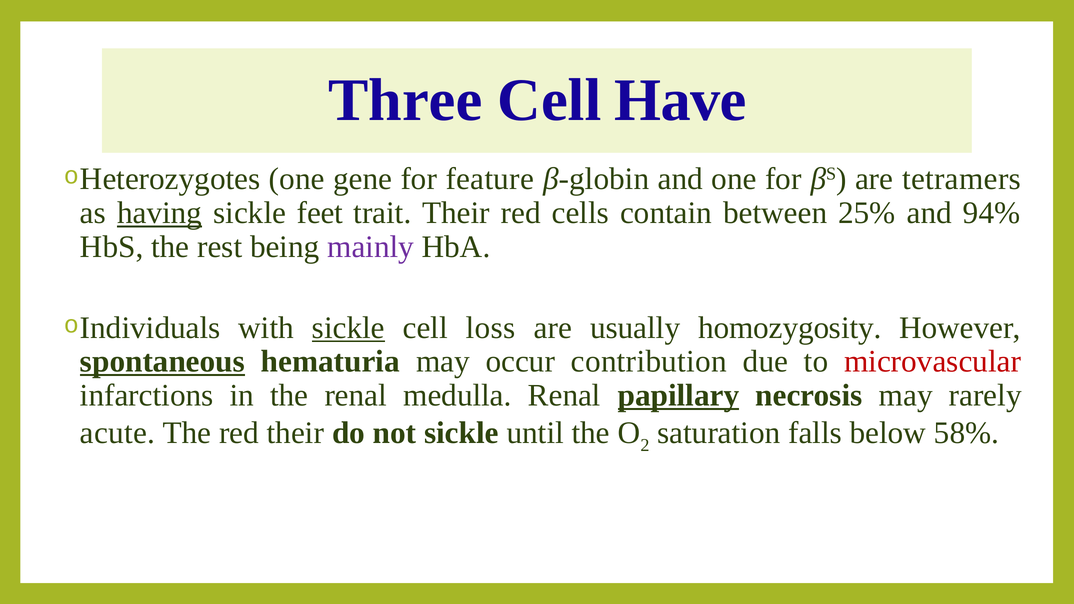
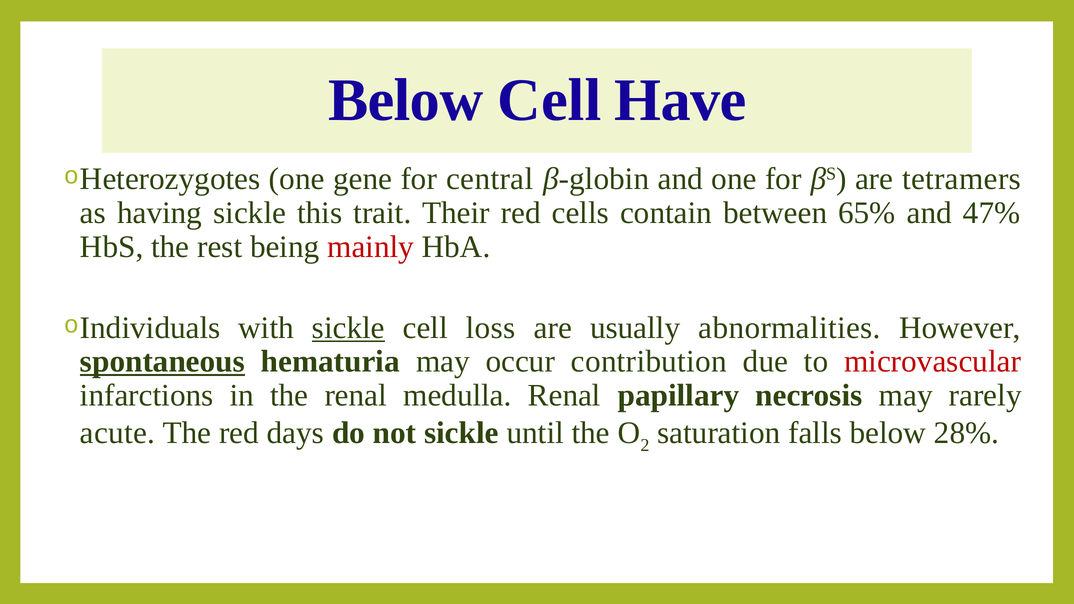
Three: Three -> Below (406, 100)
feature: feature -> central (490, 179)
having underline: present -> none (160, 213)
feet: feet -> this (320, 213)
25%: 25% -> 65% (867, 213)
94%: 94% -> 47% (992, 213)
mainly colour: purple -> red (371, 247)
homozygosity: homozygosity -> abnormalities (790, 328)
papillary underline: present -> none (678, 396)
red their: their -> days (295, 433)
58%: 58% -> 28% (966, 433)
